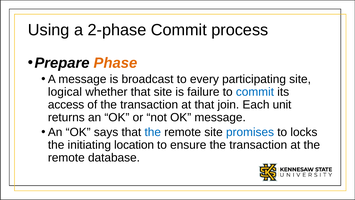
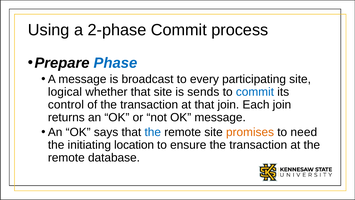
Phase colour: orange -> blue (116, 63)
failure: failure -> sends (203, 92)
access: access -> control (66, 105)
Each unit: unit -> join (282, 105)
promises colour: blue -> orange (250, 132)
locks: locks -> need (304, 132)
